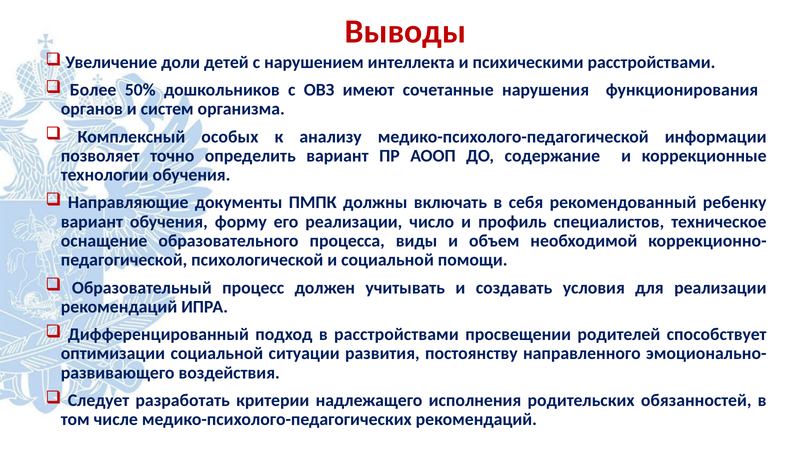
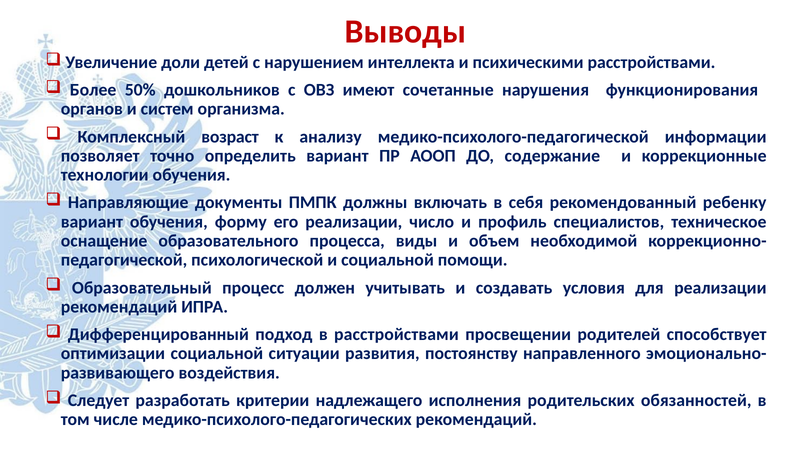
особых: особых -> возраст (230, 137)
